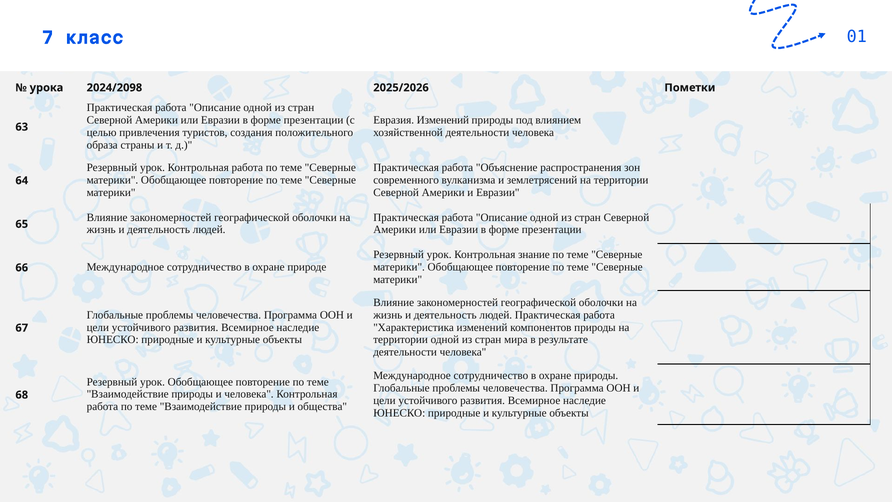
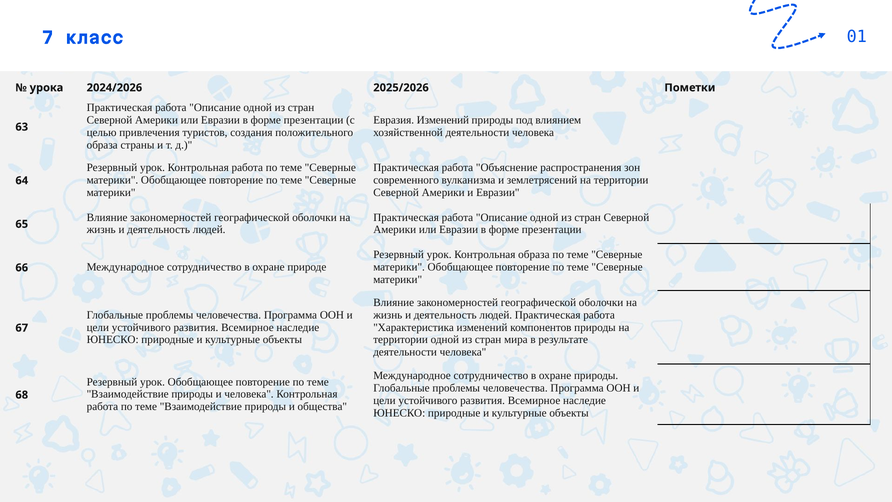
2024/2098: 2024/2098 -> 2024/2026 (114, 88)
Контрольная знание: знание -> образа (534, 255)
